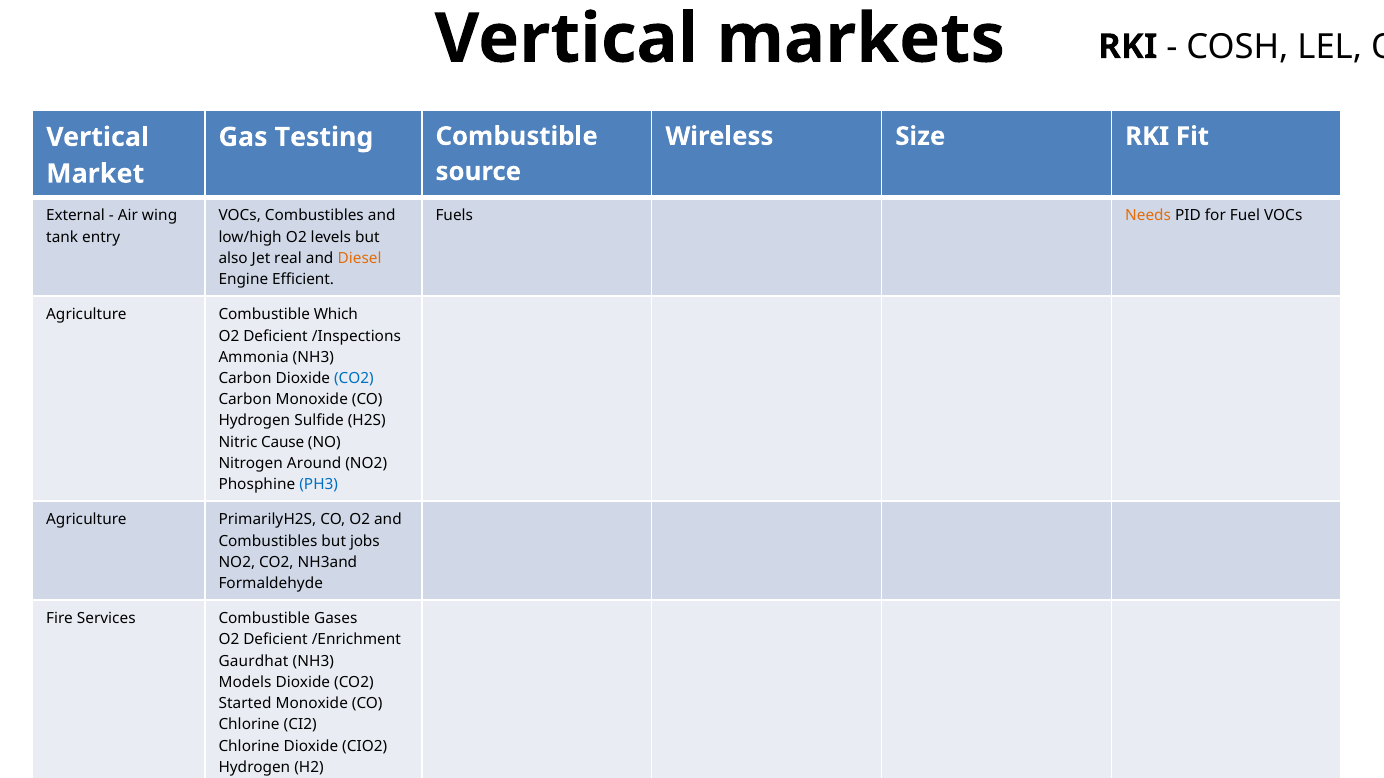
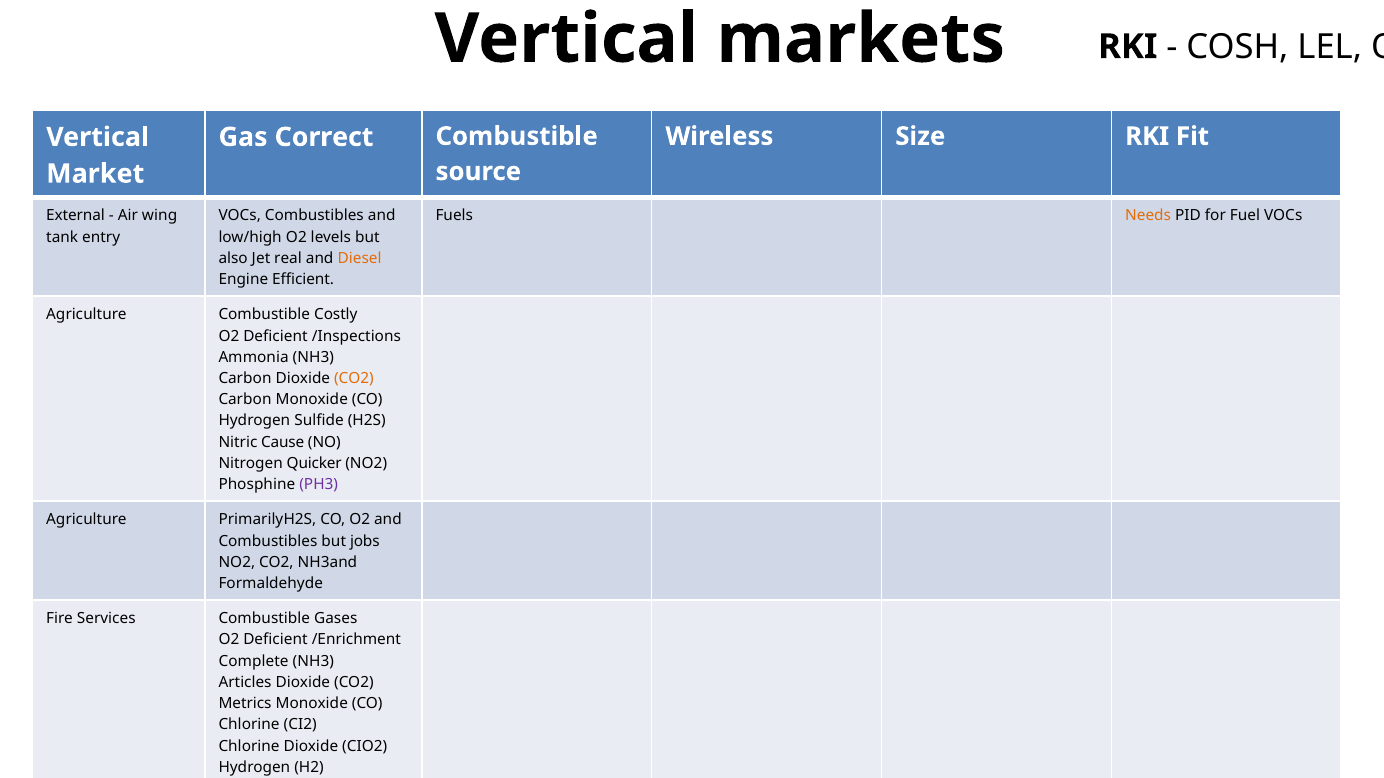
Testing: Testing -> Correct (324, 137)
Which: Which -> Costly (336, 315)
CO2 colour: blue -> orange (354, 379)
Around: Around -> Quicker (314, 464)
PH3 colour: blue -> purple (319, 485)
Gaurdhat: Gaurdhat -> Complete (254, 661)
Models: Models -> Articles (245, 683)
Started: Started -> Metrics (245, 704)
